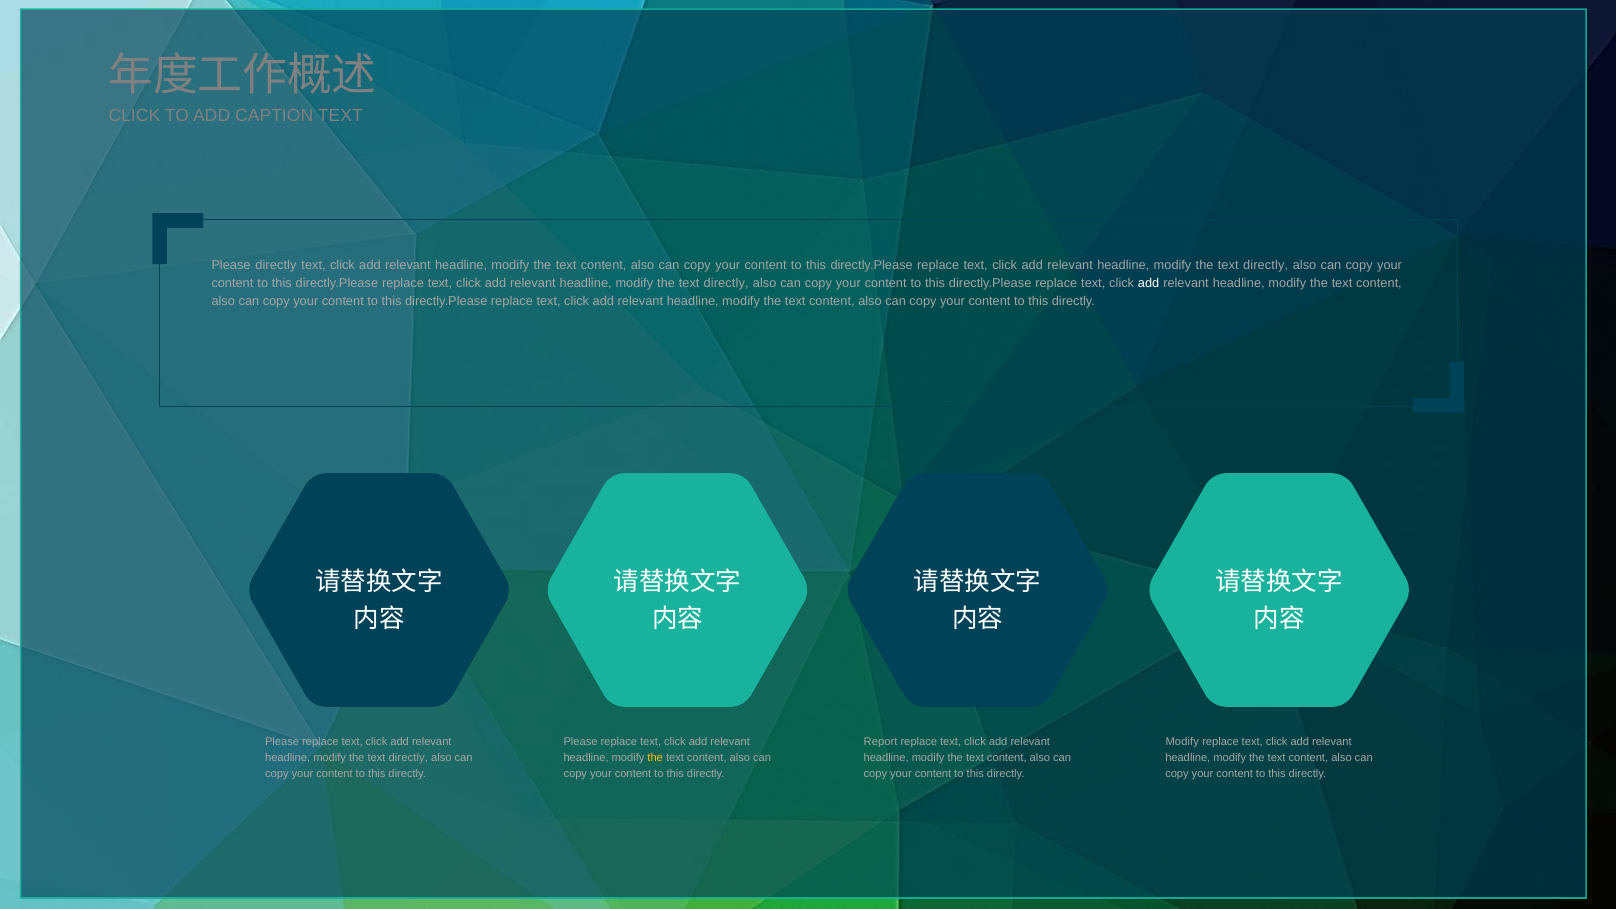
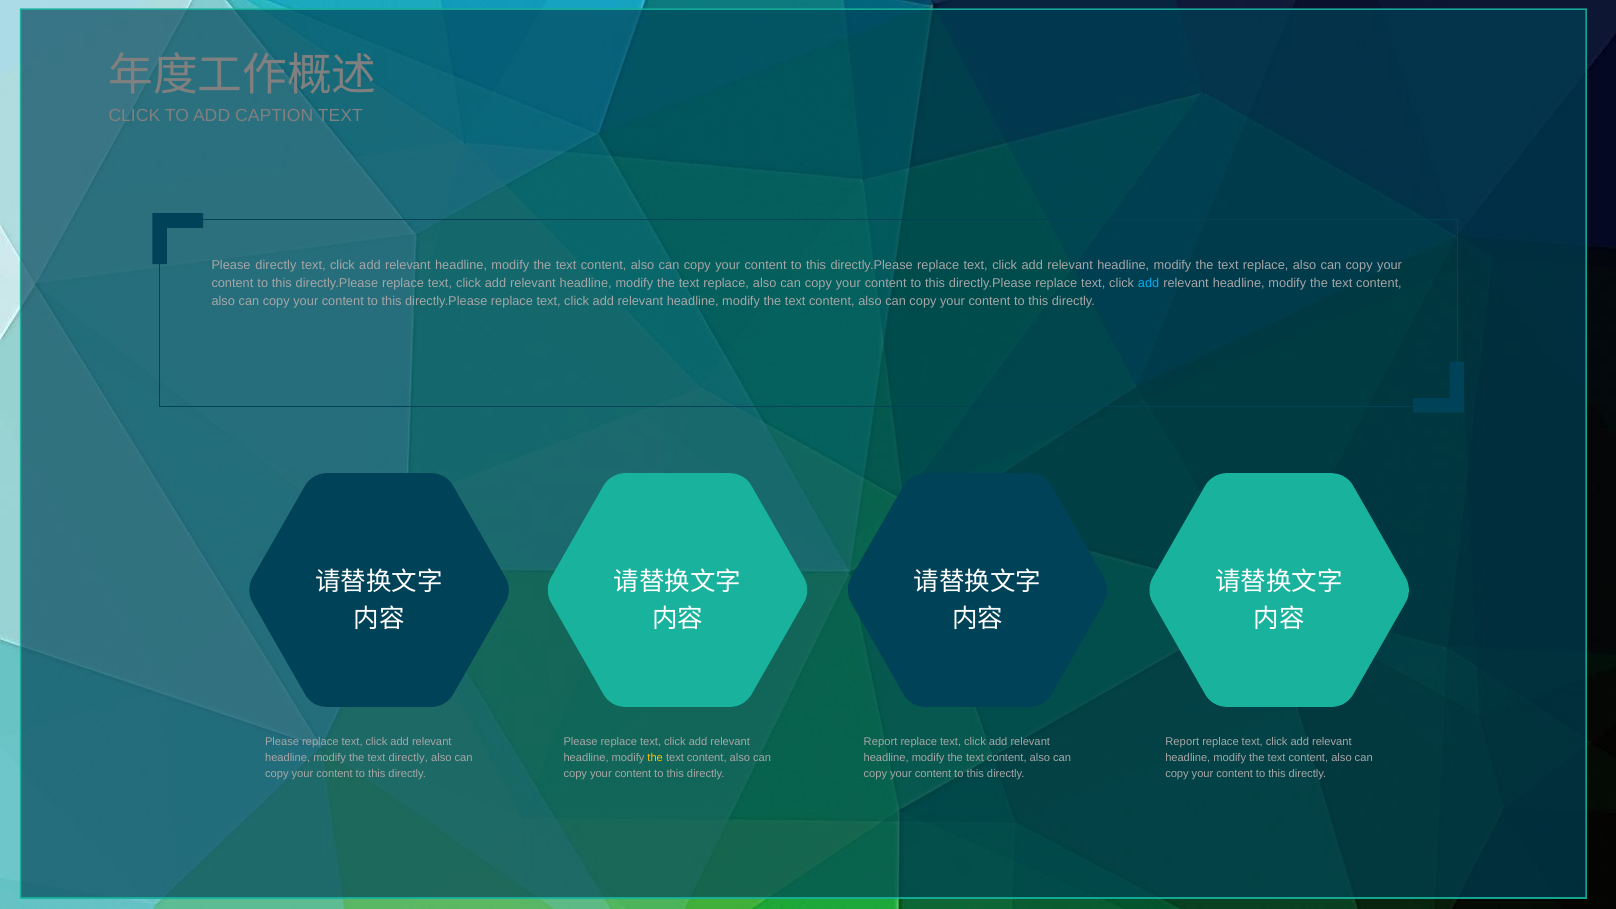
directly: directly -> replace (1266, 265)
directly: directly -> replace (726, 283)
add colour: white -> light blue (1149, 283)
Modify: Modify -> Report (1182, 741)
